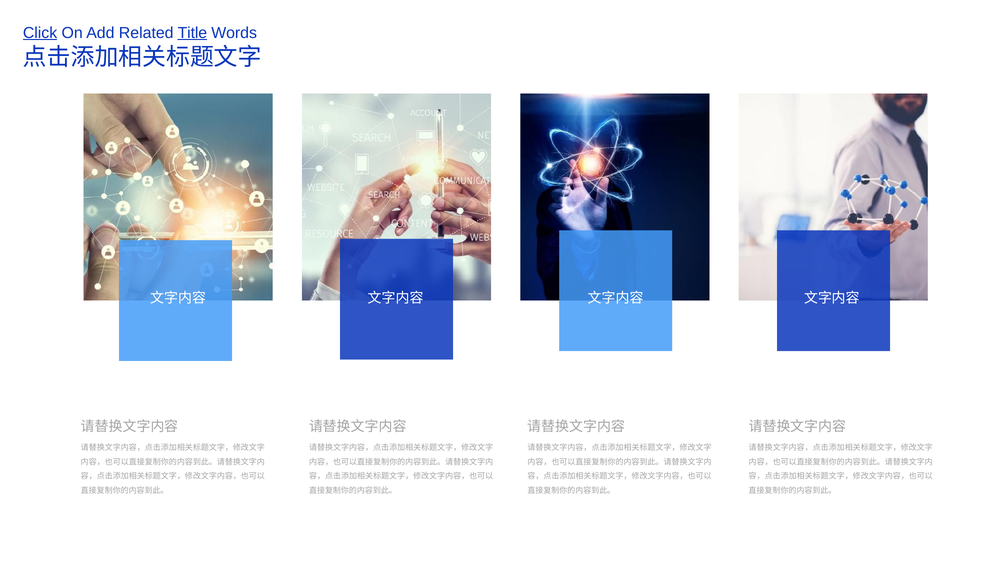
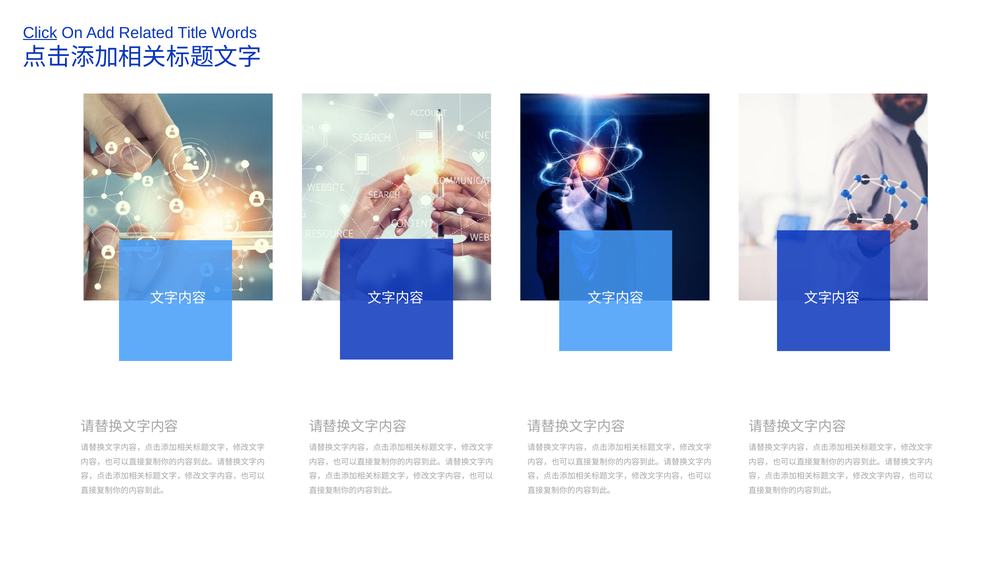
Title underline: present -> none (192, 33)
